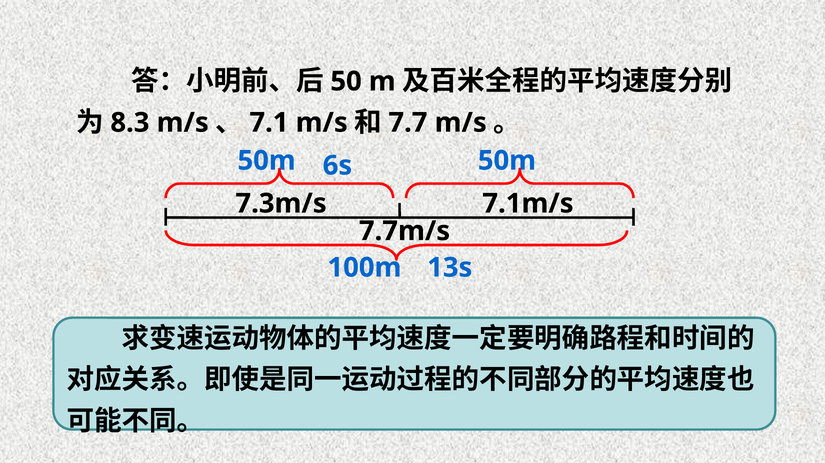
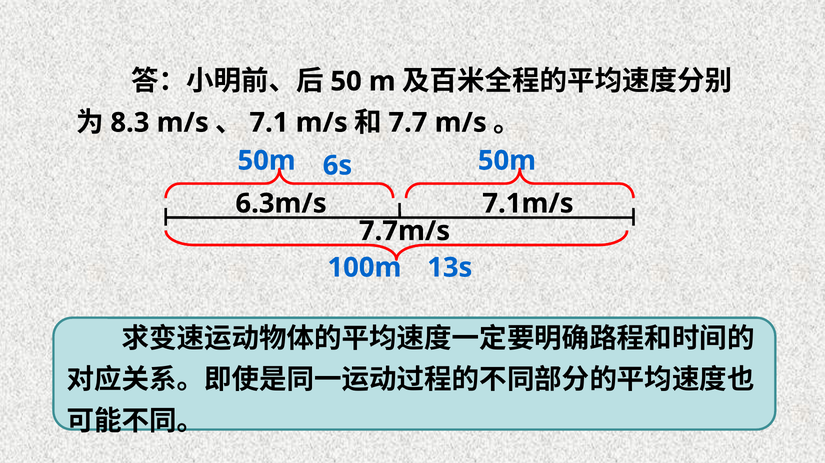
7.3m/s: 7.3m/s -> 6.3m/s (281, 203)
